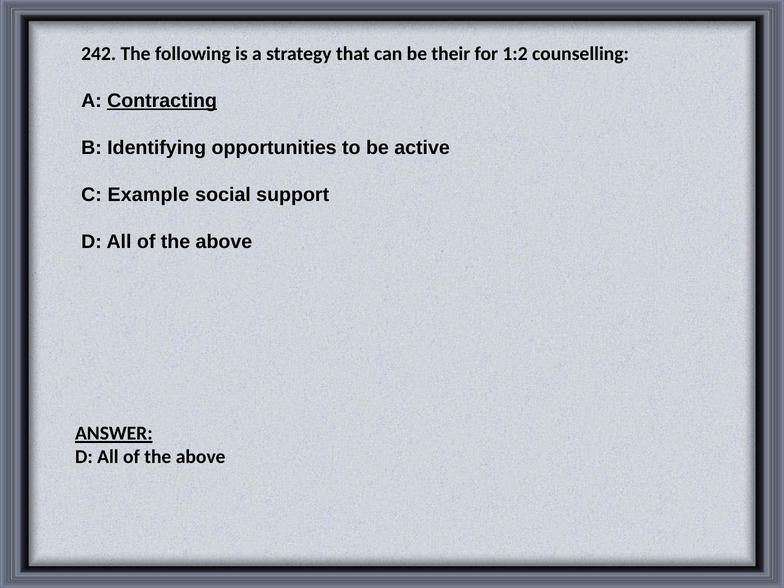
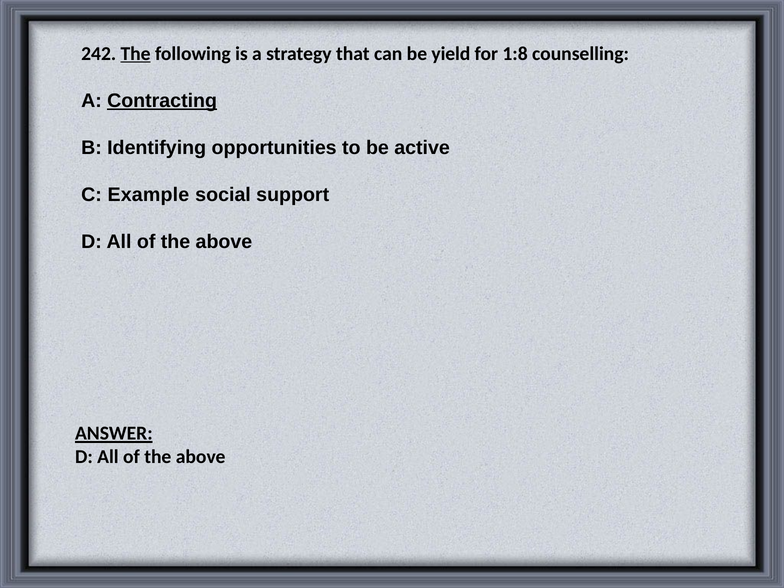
The underline: none -> present (136, 54)
their: their -> yield (451, 54)
1:2: 1:2 -> 1:8 (515, 54)
